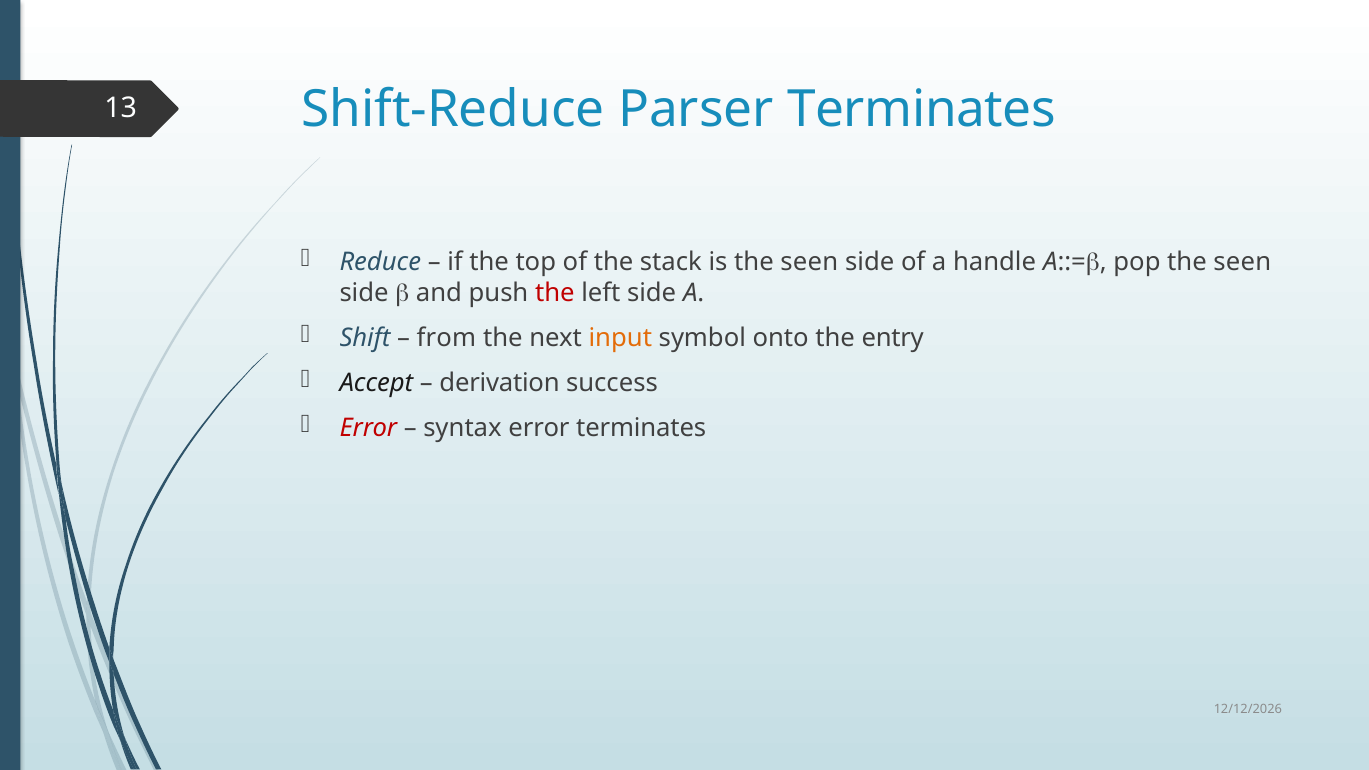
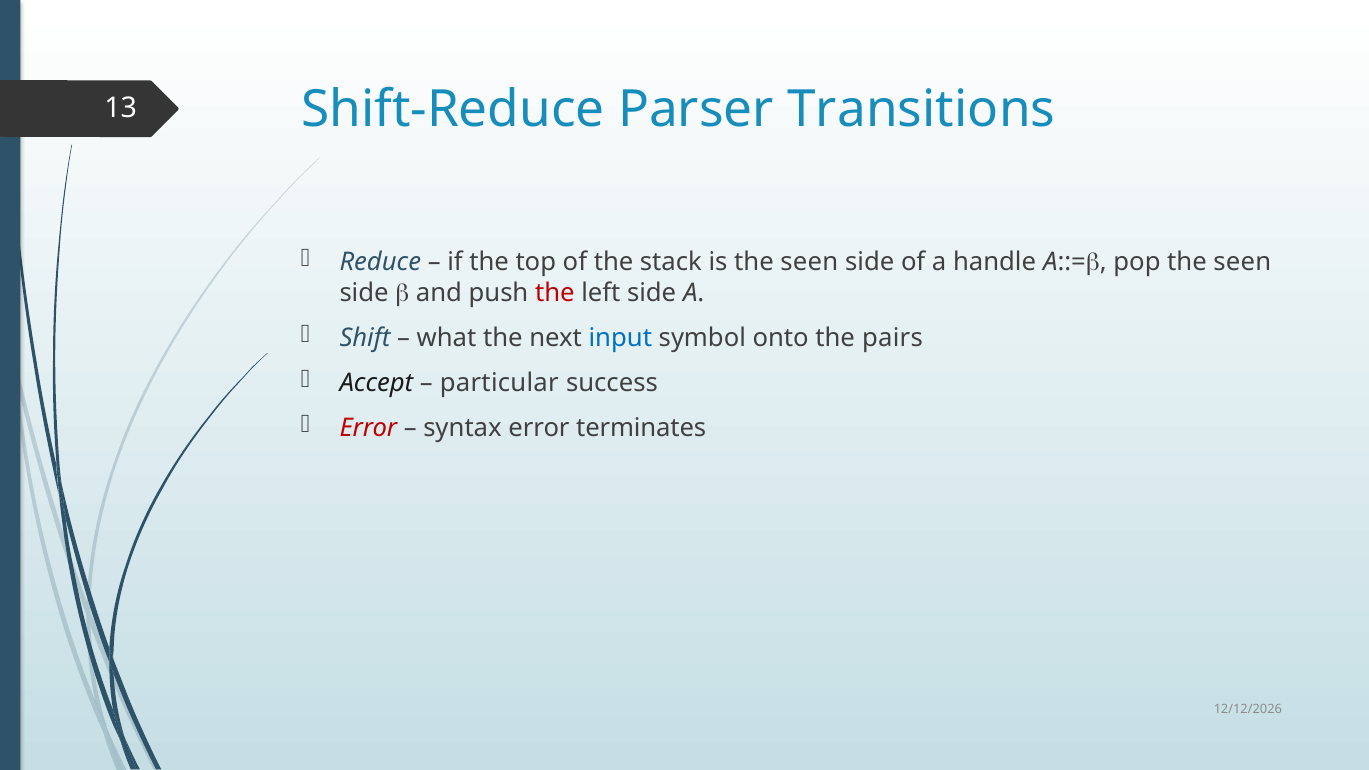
Parser Terminates: Terminates -> Transitions (921, 110)
from: from -> what (447, 338)
input colour: orange -> blue (620, 338)
entry: entry -> pairs (892, 338)
derivation: derivation -> particular (499, 383)
